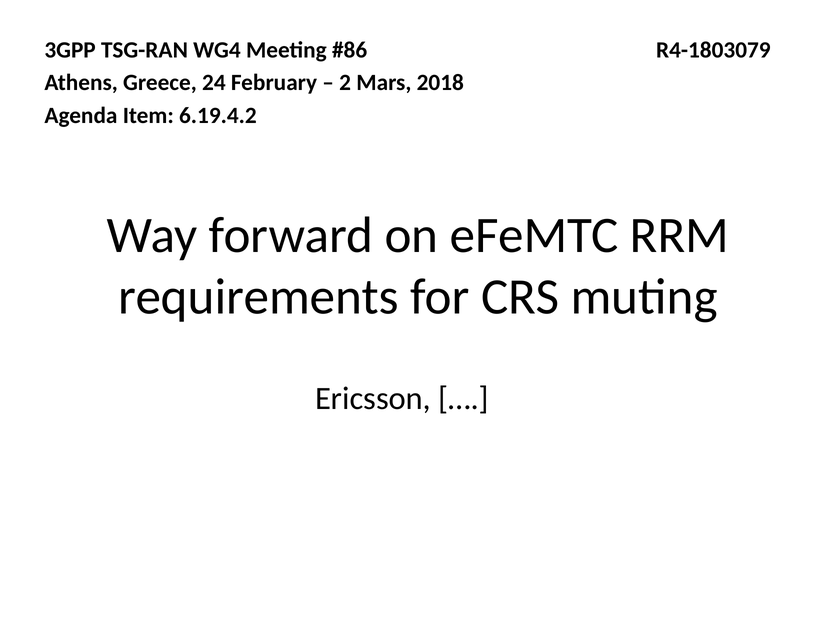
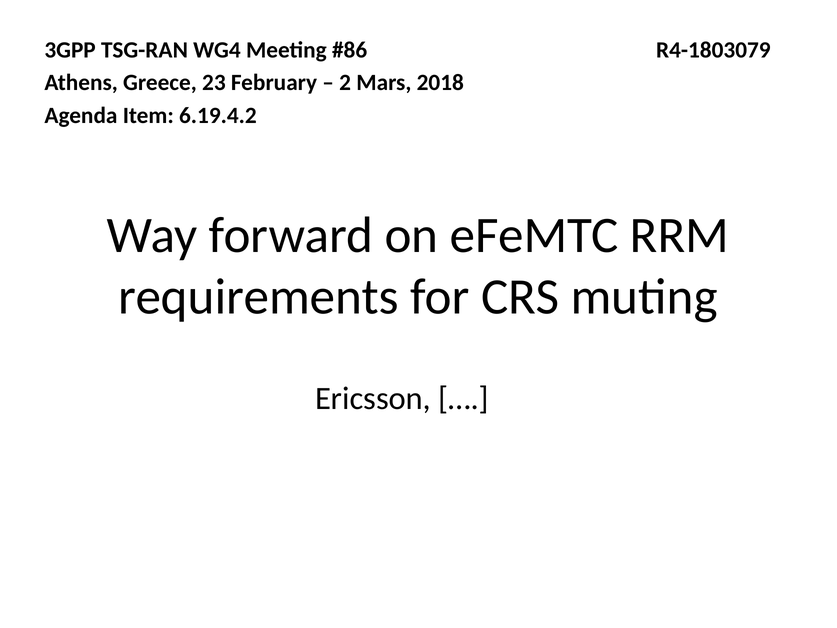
24: 24 -> 23 (214, 83)
